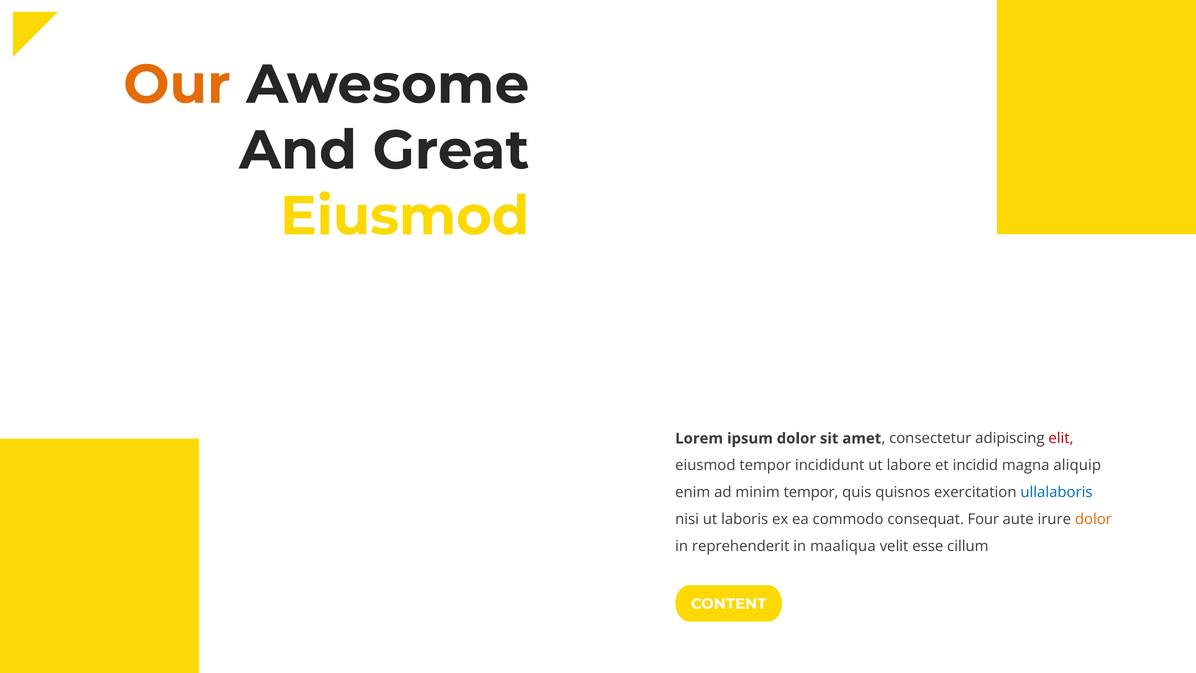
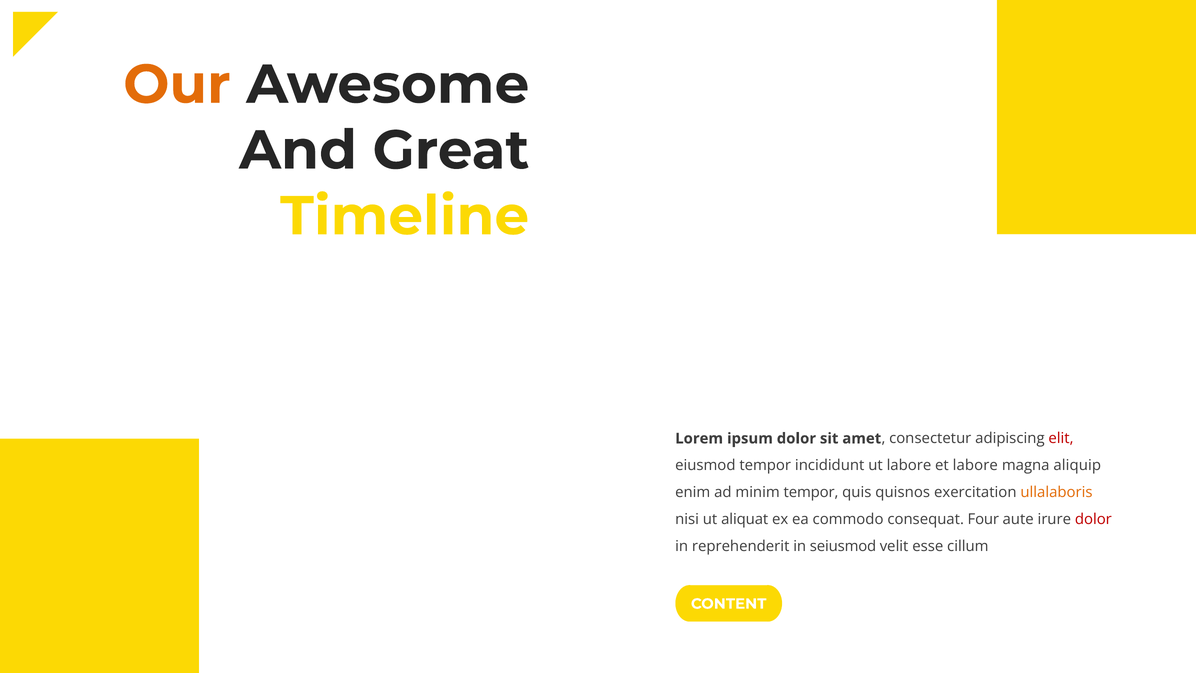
Eiusmod: Eiusmod -> Timeline (405, 216)
et incidid: incidid -> labore (975, 465)
ullalaboris colour: blue -> orange (1056, 492)
laboris: laboris -> aliquat (745, 519)
dolor colour: orange -> red (1093, 519)
maaliqua: maaliqua -> seiusmod (843, 546)
